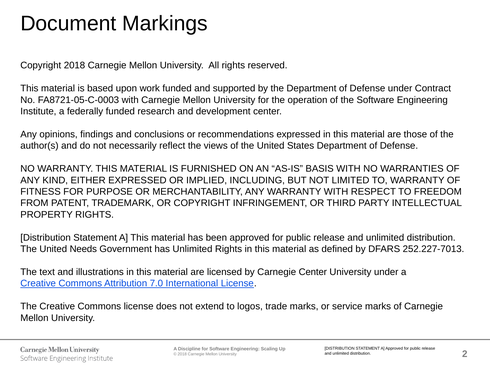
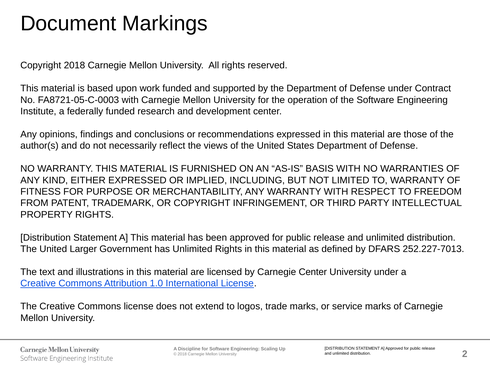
Needs: Needs -> Larger (83, 249)
7.0: 7.0 -> 1.0 (156, 283)
